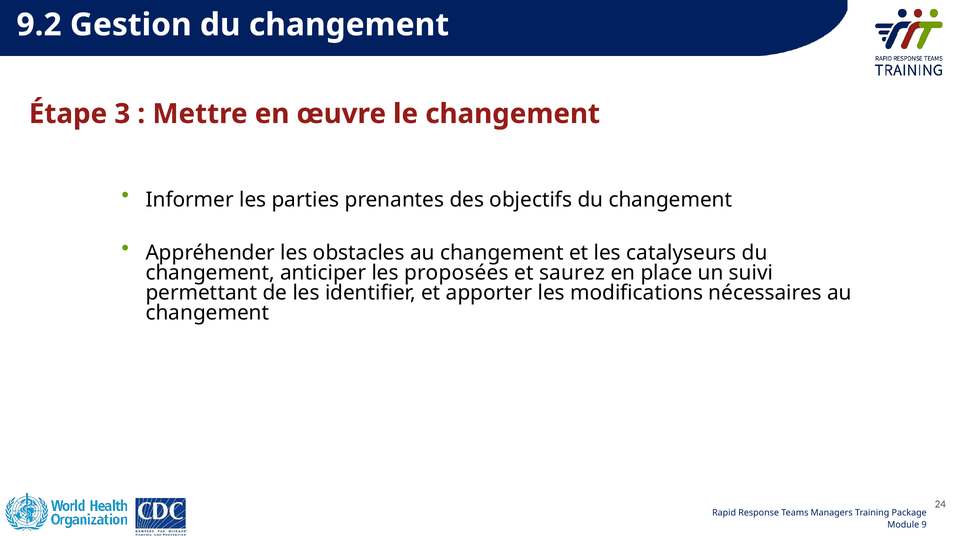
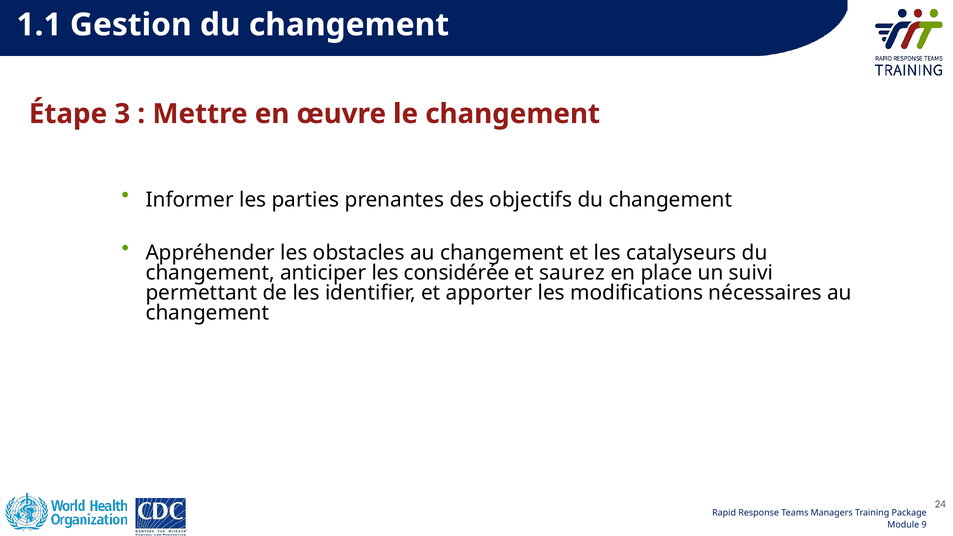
9.2: 9.2 -> 1.1 (39, 25)
proposées: proposées -> considérée (457, 273)
